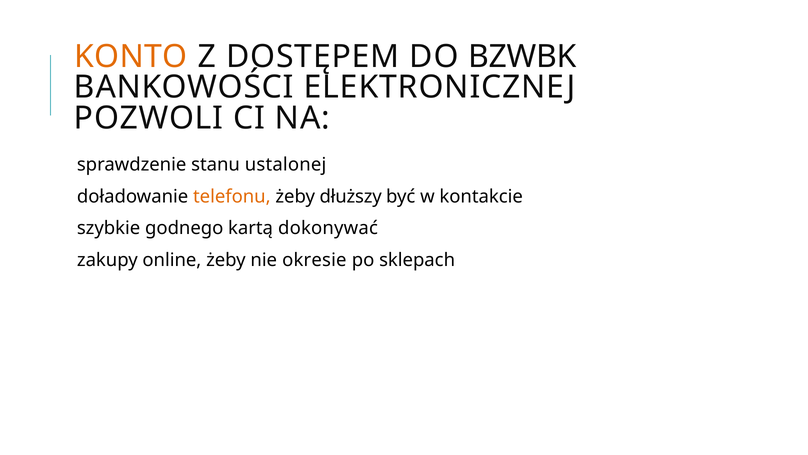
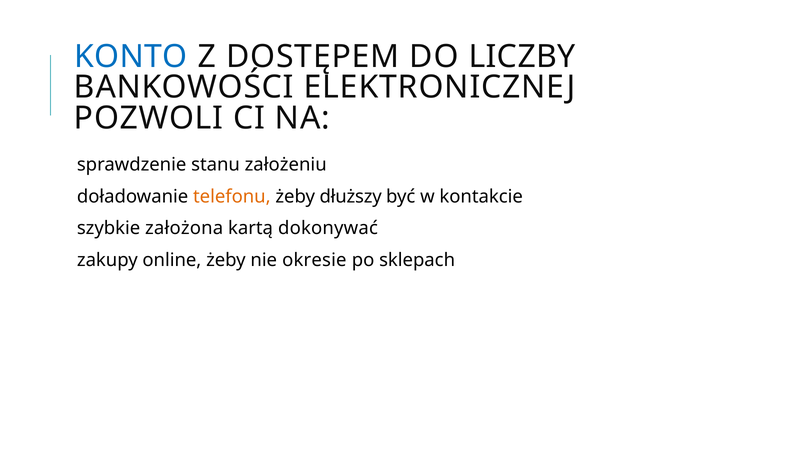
KONTO colour: orange -> blue (131, 56)
BZWBK: BZWBK -> LICZBY (522, 56)
ustalonej: ustalonej -> założeniu (286, 164)
godnego: godnego -> założona (184, 228)
